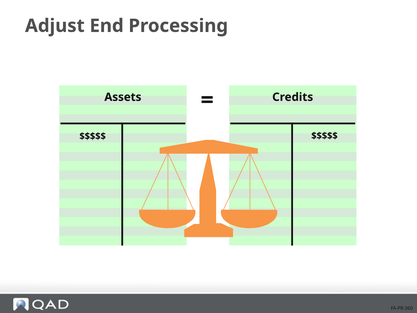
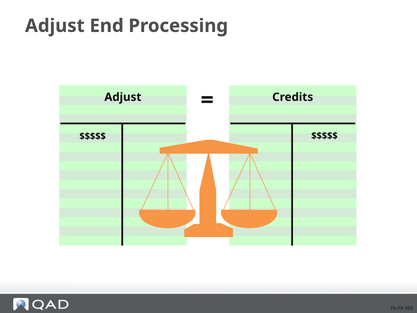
Assets: Assets -> Adjust (123, 97)
